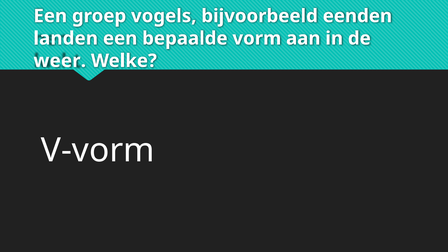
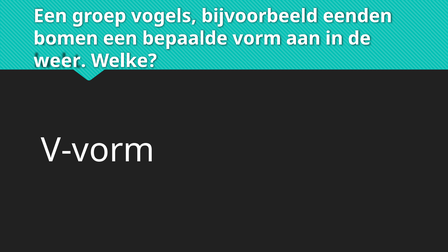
landen: landen -> bomen (66, 38)
